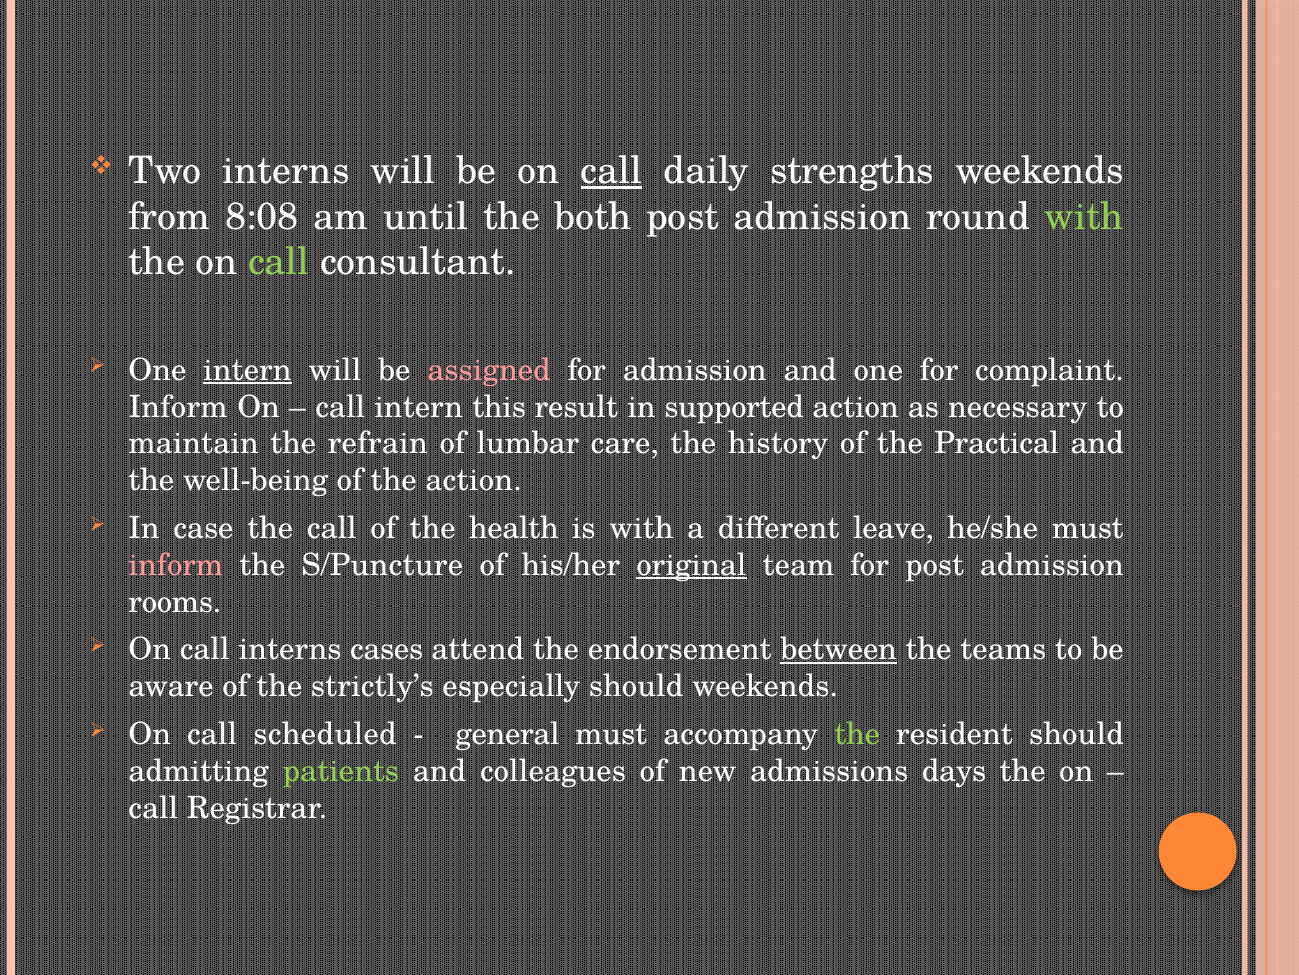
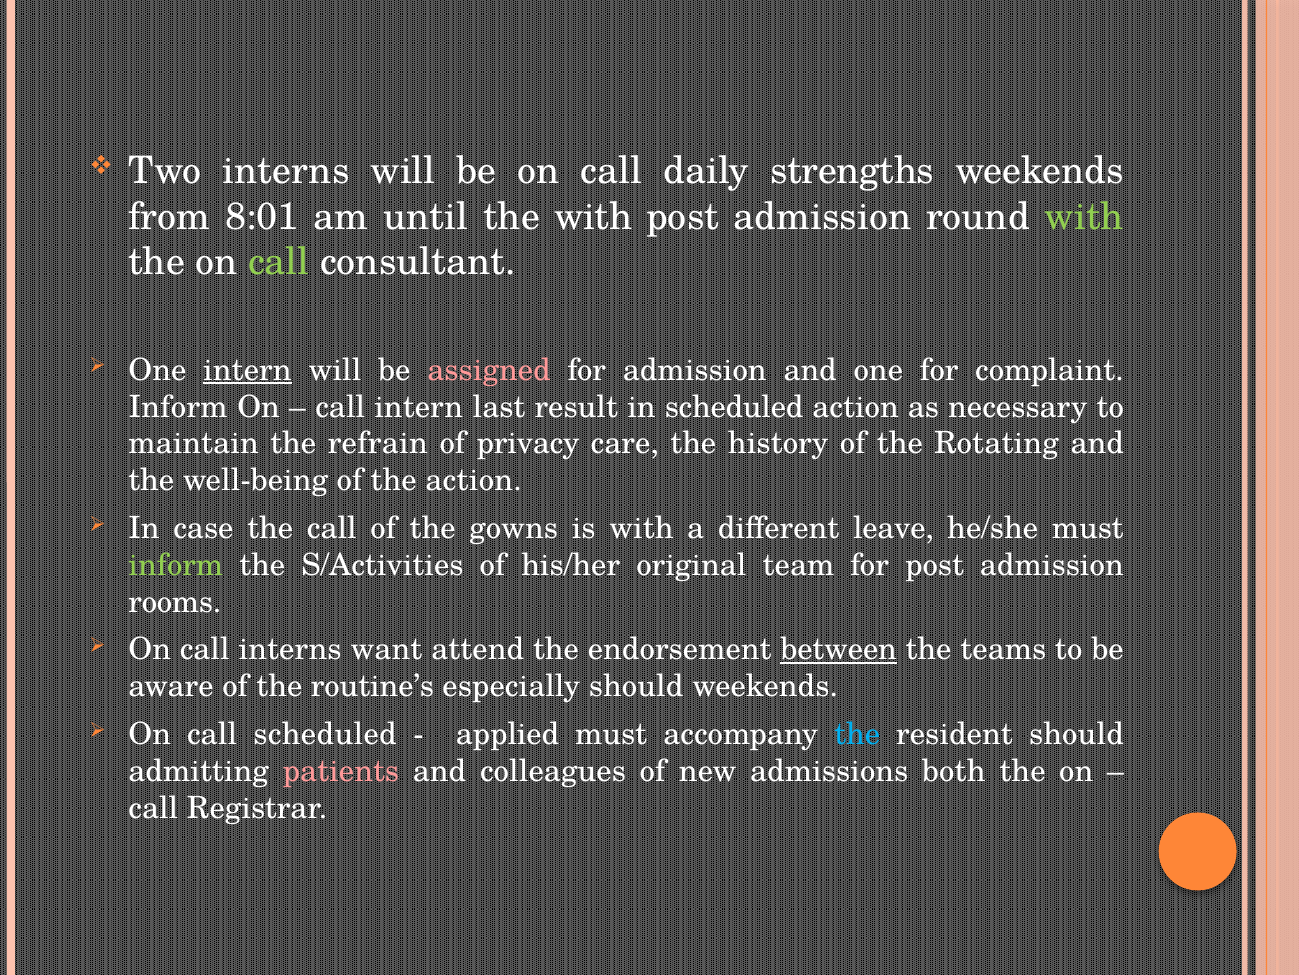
call underline: present -> none (612, 171)
8:08: 8:08 -> 8:01 (262, 217)
the both: both -> with (593, 217)
this: this -> last (499, 407)
in supported: supported -> scheduled (734, 407)
lumbar: lumbar -> privacy (528, 443)
Practical: Practical -> Rotating (997, 443)
health: health -> gowns (514, 528)
inform colour: pink -> light green (176, 565)
S/Puncture: S/Puncture -> S/Activities (382, 565)
original underline: present -> none (691, 565)
cases: cases -> want (386, 649)
strictly’s: strictly’s -> routine’s (372, 686)
general: general -> applied (508, 734)
the colour: light green -> light blue (857, 734)
patients colour: light green -> pink (341, 771)
days: days -> both (954, 771)
